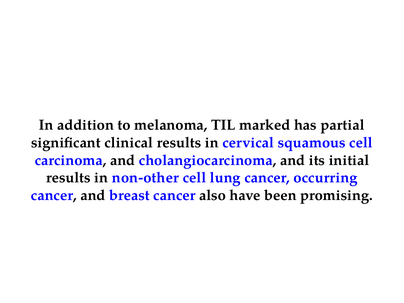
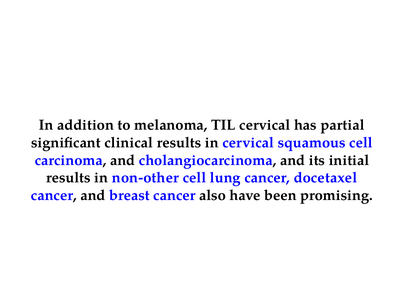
TIL marked: marked -> cervical (265, 125)
occurring: occurring -> docetaxel (325, 178)
